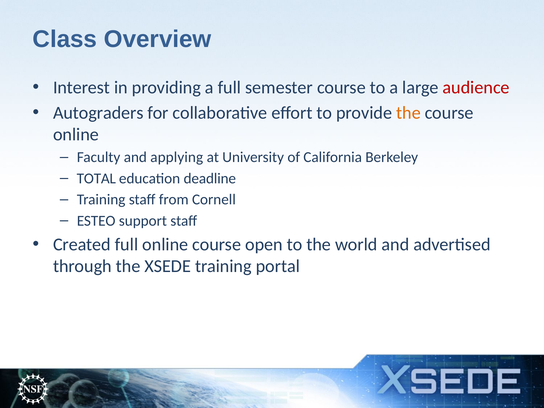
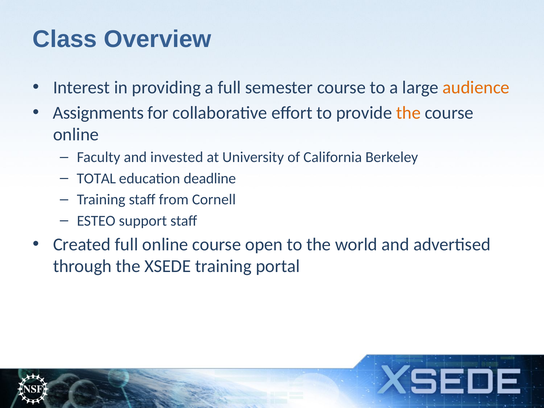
audience colour: red -> orange (476, 87)
Autograders: Autograders -> Assignments (98, 113)
applying: applying -> invested (177, 157)
